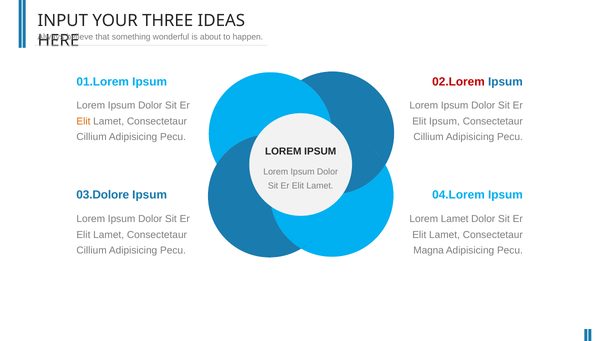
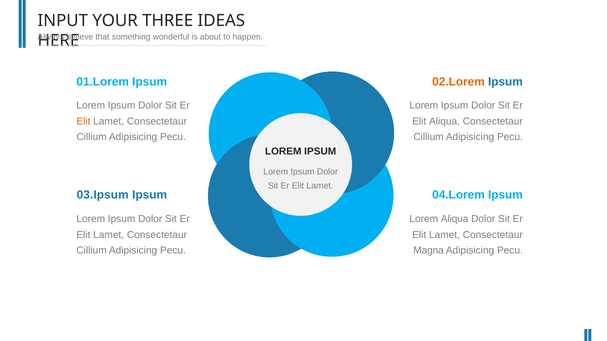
02.Lorem colour: red -> orange (458, 82)
Elit Ipsum: Ipsum -> Aliqua (445, 122)
03.Dolore: 03.Dolore -> 03.Ipsum (103, 195)
Lorem Lamet: Lamet -> Aliqua (455, 219)
